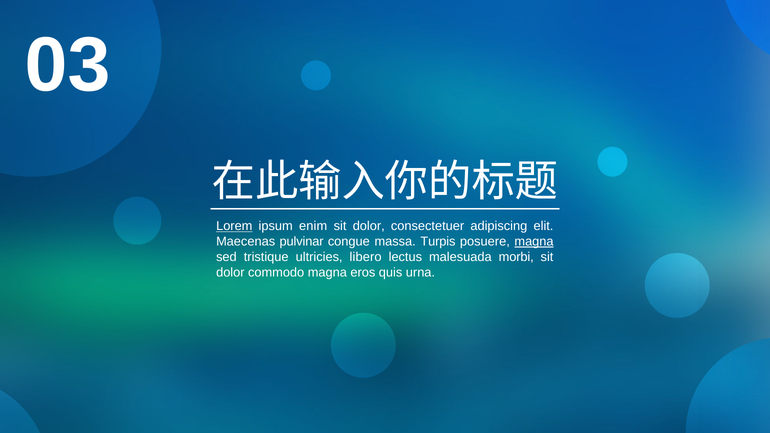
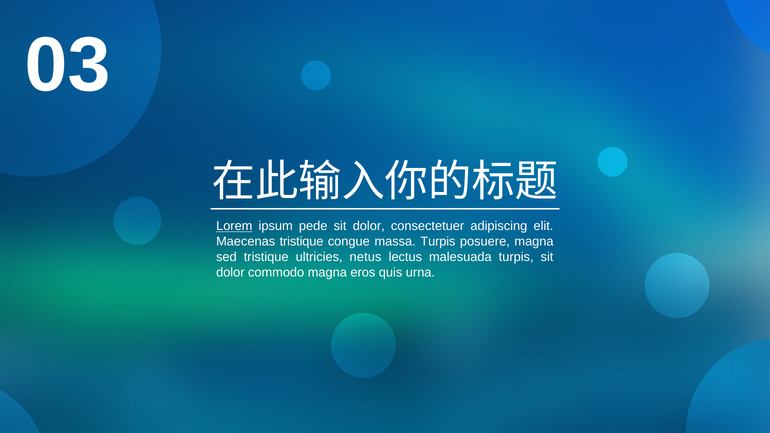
enim: enim -> pede (313, 226)
Maecenas pulvinar: pulvinar -> tristique (302, 242)
magna underline: present -> none (534, 242)
libero: libero -> netus (366, 257)
malesuada morbi: morbi -> turpis (516, 257)
